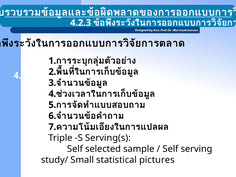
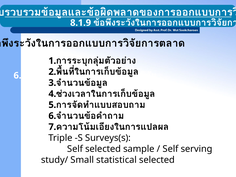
4.2.3: 4.2.3 -> 8.1.9 (81, 23)
4.6.2: 4.6.2 -> 6.1.7 (24, 76)
Serving(s: Serving(s -> Surveys(s (108, 138)
statistical pictures: pictures -> selected (157, 160)
